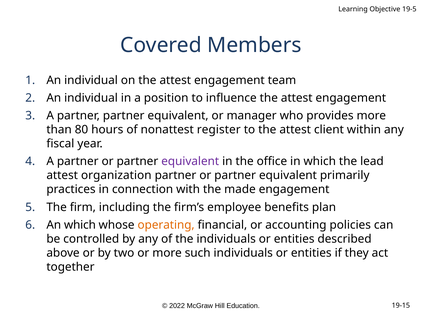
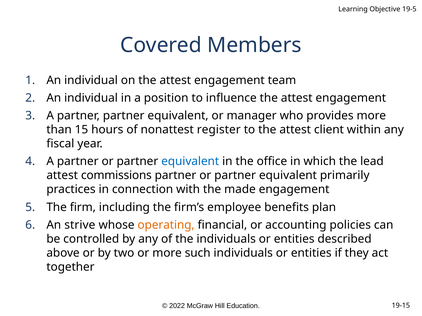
80: 80 -> 15 (81, 130)
equivalent colour: purple -> blue (190, 162)
organization: organization -> commissions (116, 176)
An which: which -> strive (80, 225)
